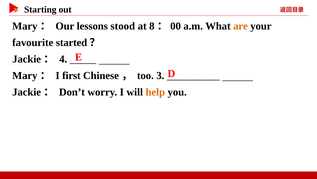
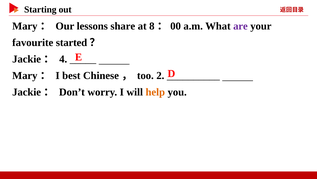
stood: stood -> share (123, 26)
are colour: orange -> purple (240, 26)
first: first -> best (71, 75)
3: 3 -> 2 (160, 75)
